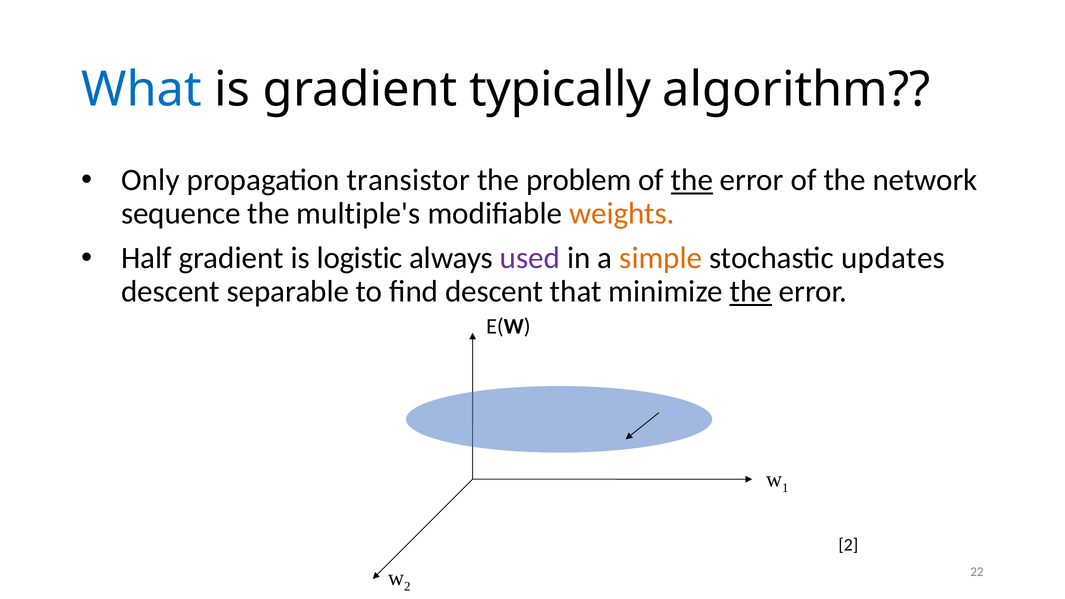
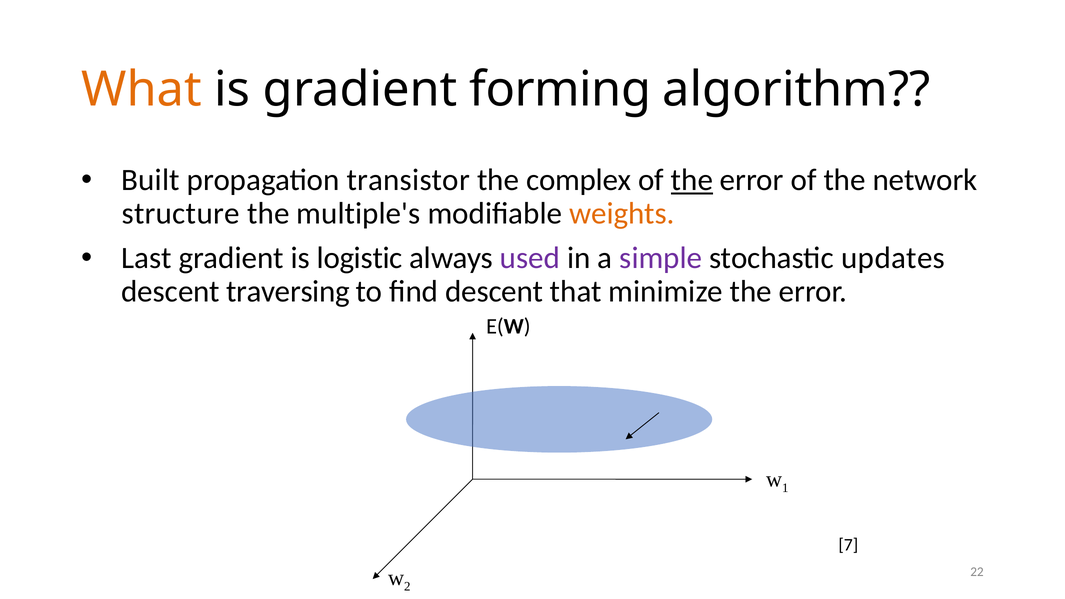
What colour: blue -> orange (141, 89)
typically: typically -> forming (560, 89)
Only: Only -> Built (150, 180)
problem: problem -> complex (579, 180)
sequence: sequence -> structure (181, 213)
Half: Half -> Last (146, 258)
simple colour: orange -> purple (661, 258)
separable: separable -> traversing (288, 292)
the underline: present -> none (751, 292)
2: 2 -> 7 (848, 545)
